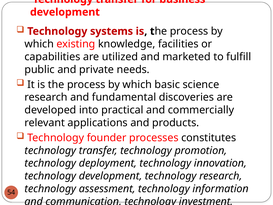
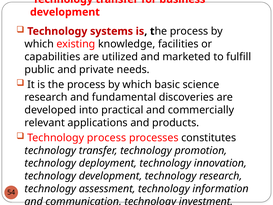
Technology founder: founder -> process (107, 138)
